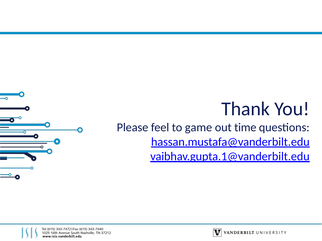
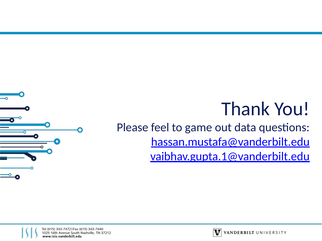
time: time -> data (245, 128)
